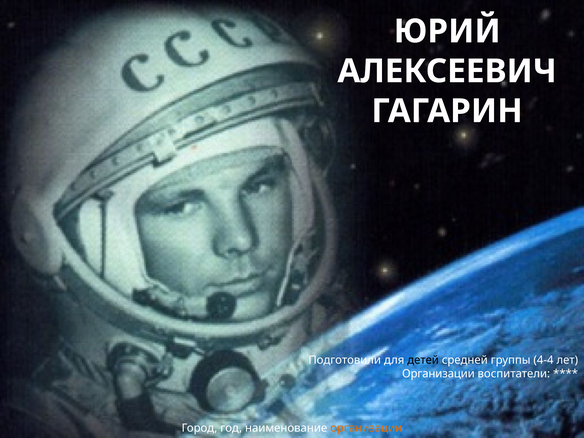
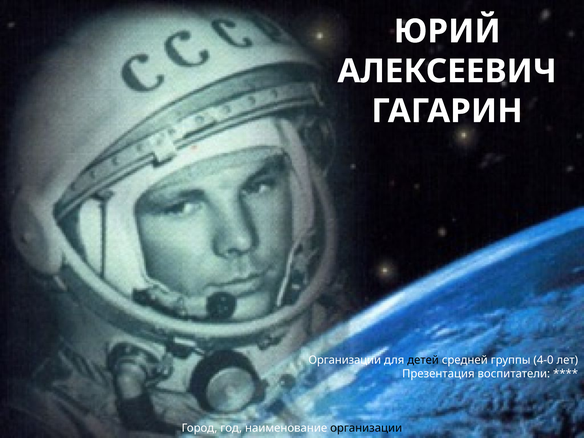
Подготовили: Подготовили -> Организации (345, 360)
4-4: 4-4 -> 4-0 (544, 360)
Организации: Организации -> Презентация (438, 374)
организации colour: orange -> black (366, 428)
